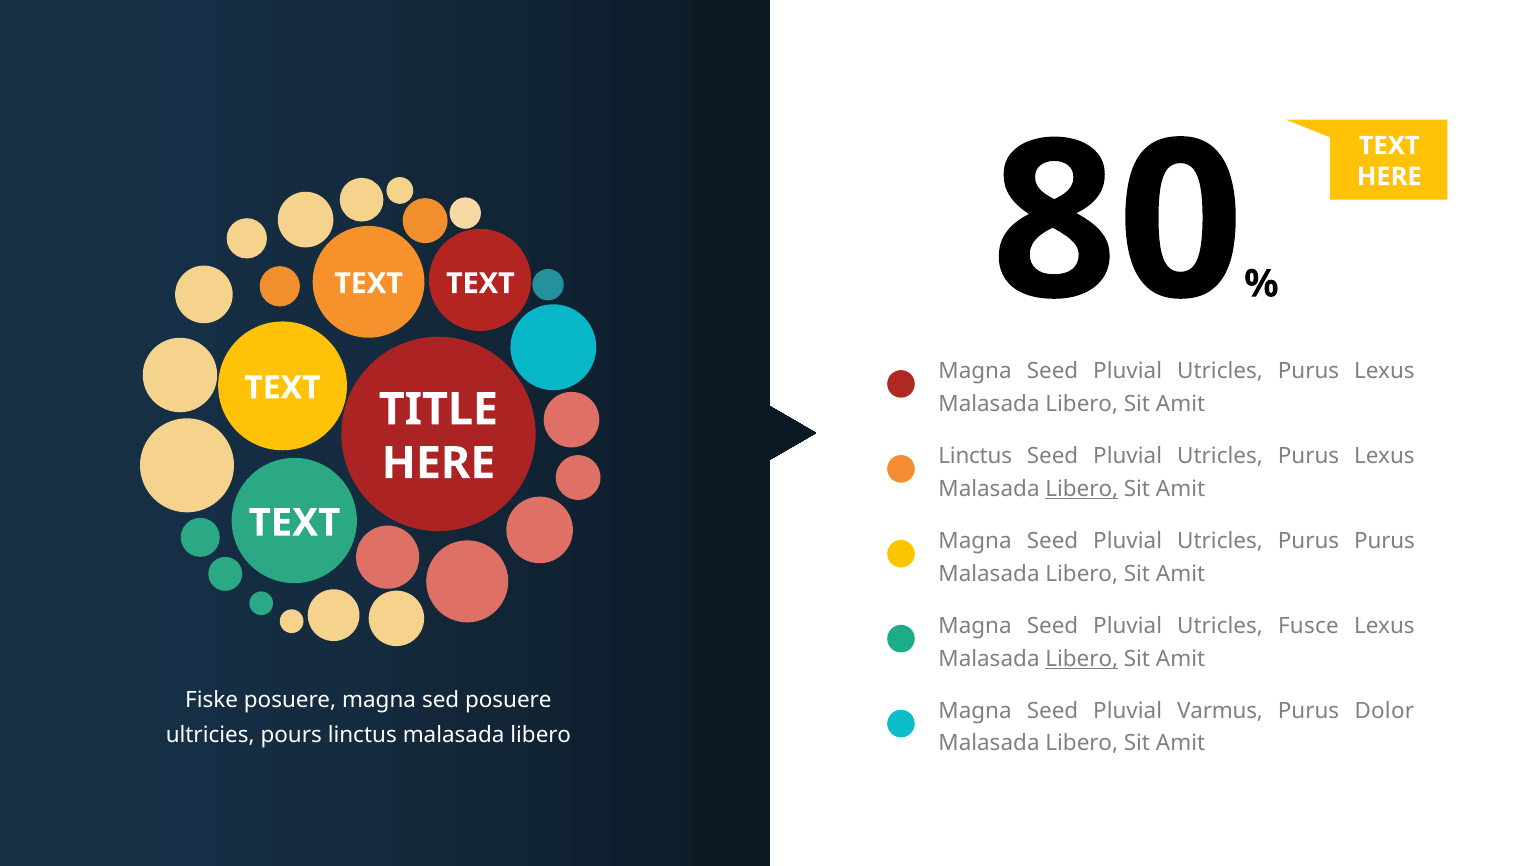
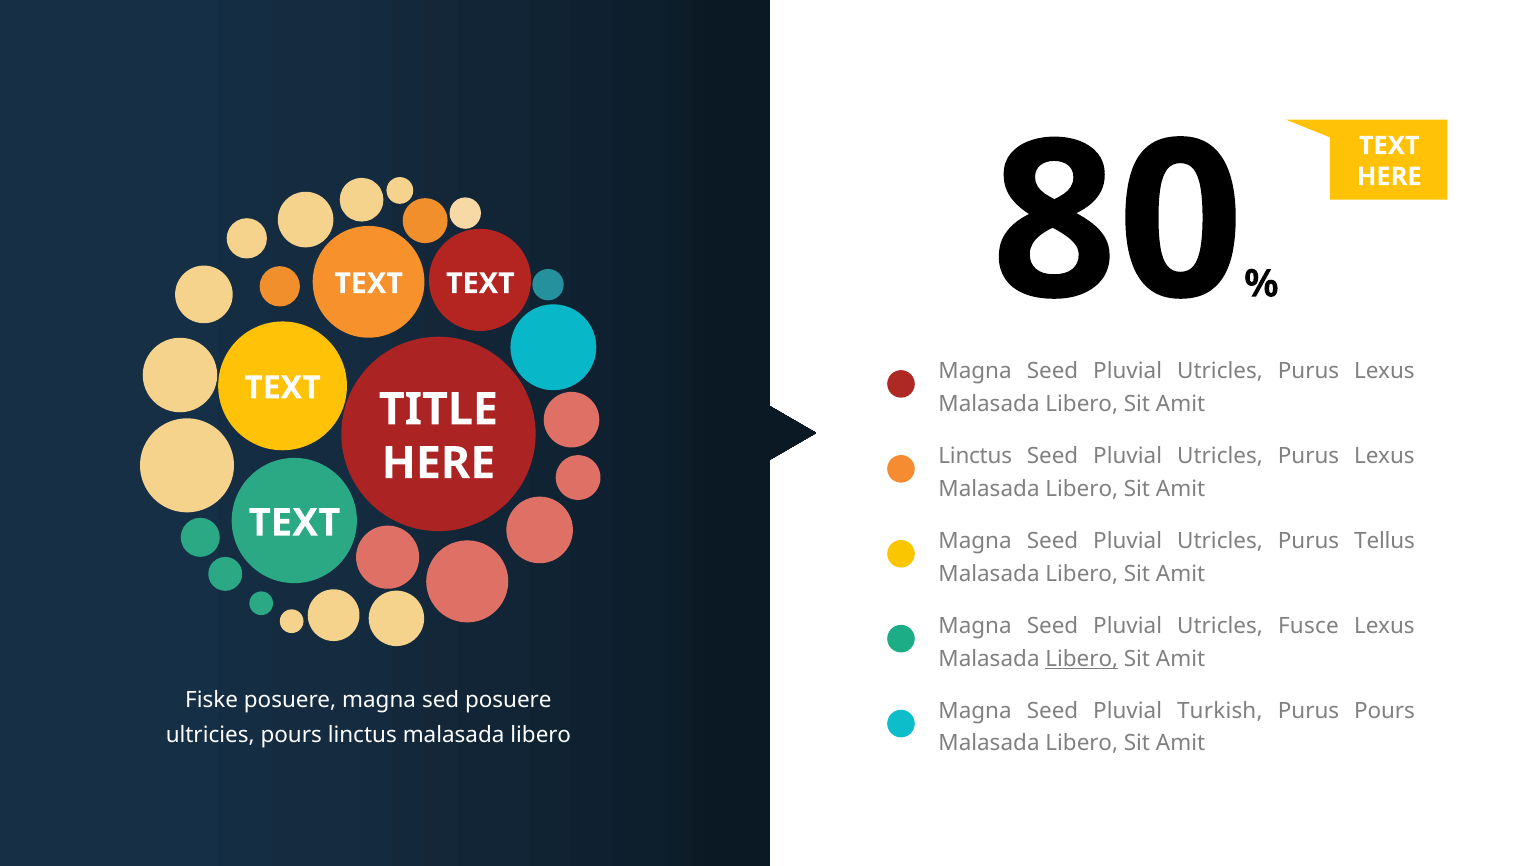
Libero underline: present -> none (1082, 489)
Purus Purus: Purus -> Tellus (1385, 541)
Varmus: Varmus -> Turkish (1220, 711)
Purus Dolor: Dolor -> Pours (1384, 711)
